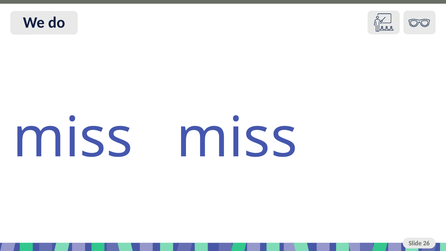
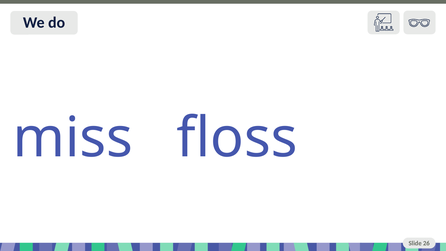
miss miss: miss -> floss (237, 138)
